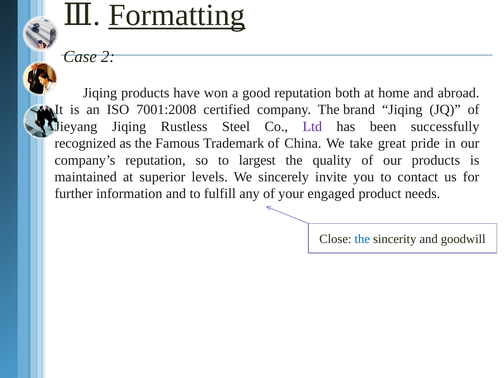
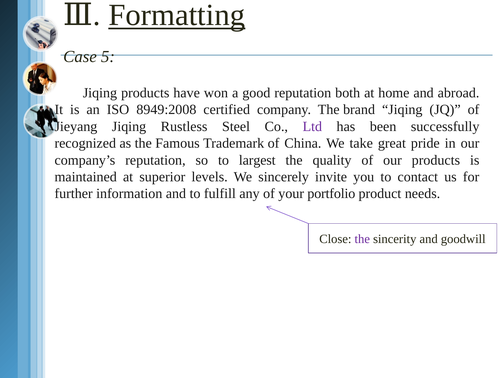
2: 2 -> 5 (108, 57)
7001:2008: 7001:2008 -> 8949:2008 (166, 110)
engaged: engaged -> portfolio (331, 194)
the colour: blue -> purple (362, 239)
